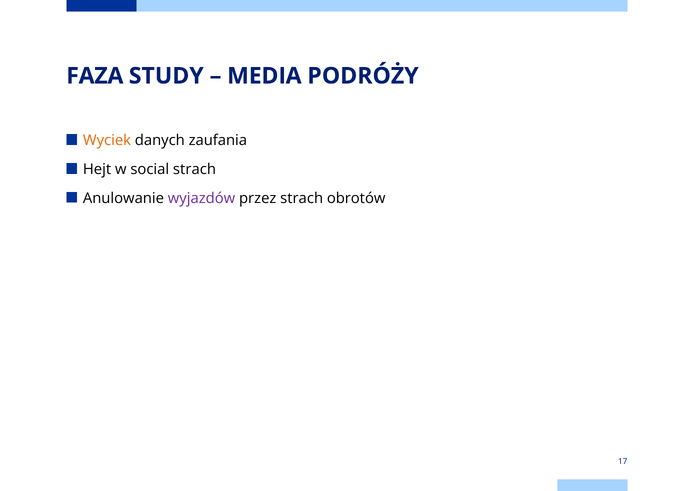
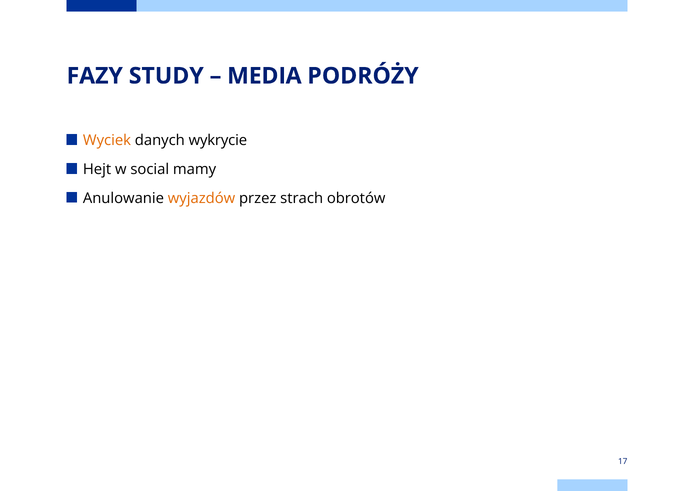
FAZA: FAZA -> FAZY (95, 76)
zaufania: zaufania -> wykrycie (218, 140)
social strach: strach -> mamy (195, 169)
wyjazdów colour: purple -> orange (202, 198)
